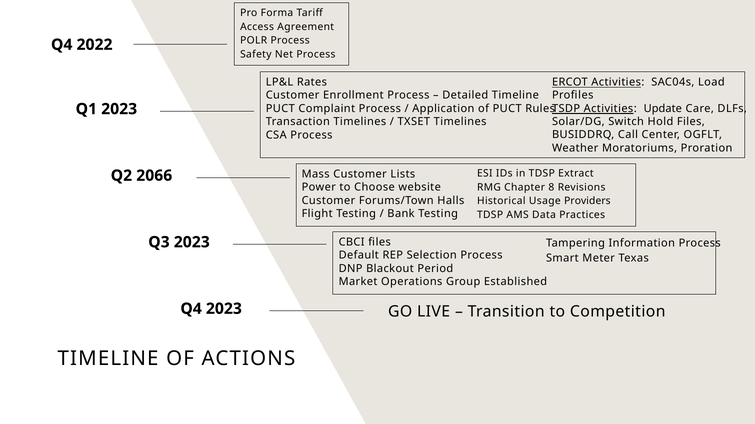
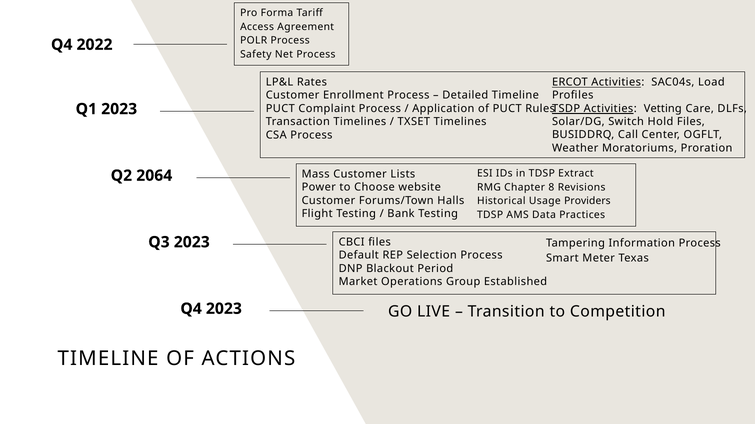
Update: Update -> Vetting (663, 109)
2066: 2066 -> 2064 (154, 176)
